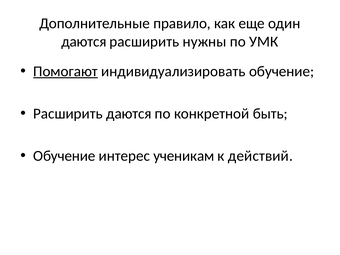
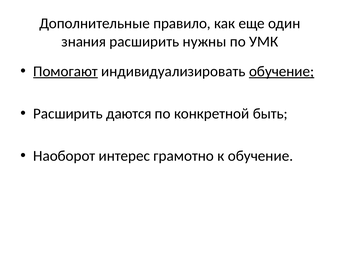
даются: даются -> знания (84, 42)
обучение underline: none -> present (282, 71)
Обучение: Обучение -> Наоборот (64, 156)
ученикам: ученикам -> грамотно (184, 156)
к действий: действий -> обучение (260, 156)
